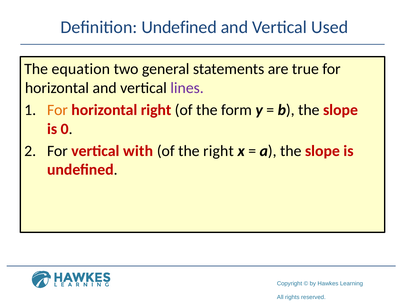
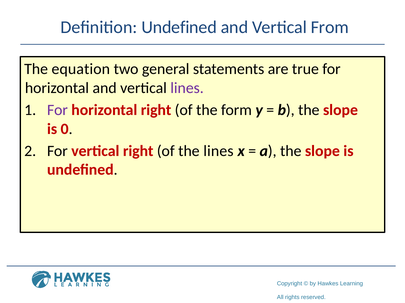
Used: Used -> From (330, 27)
For colour: orange -> purple (57, 110)
vertical with: with -> right (138, 151)
the right: right -> lines (218, 151)
